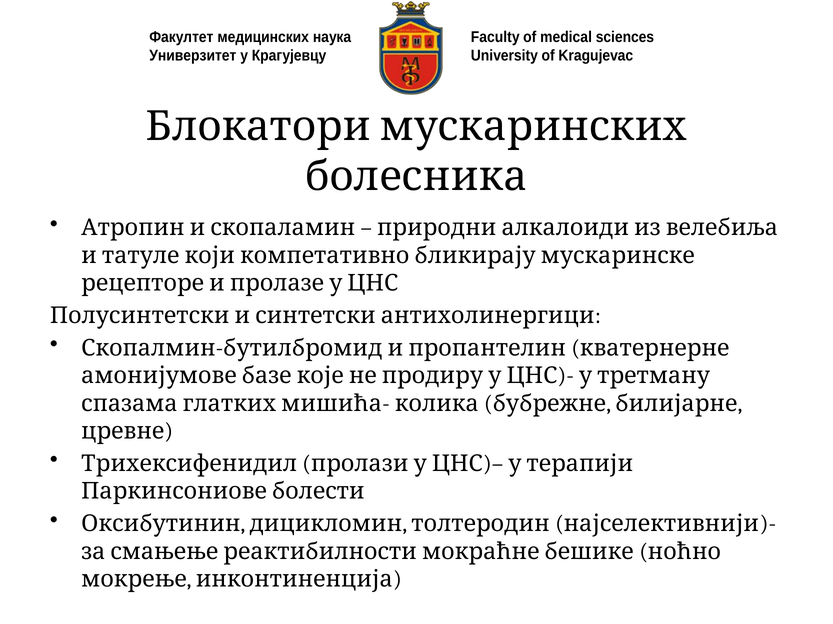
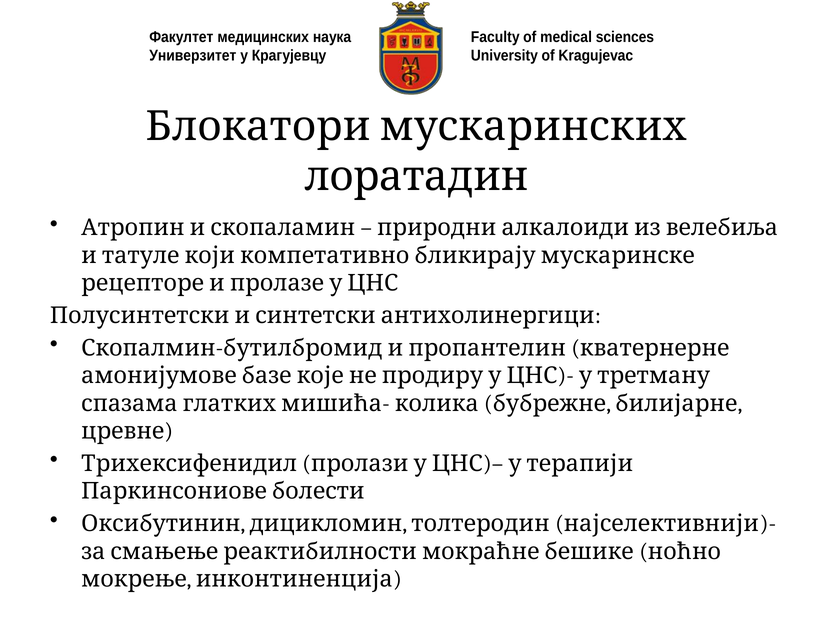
болесника: болесника -> лоратадин (417, 177)
